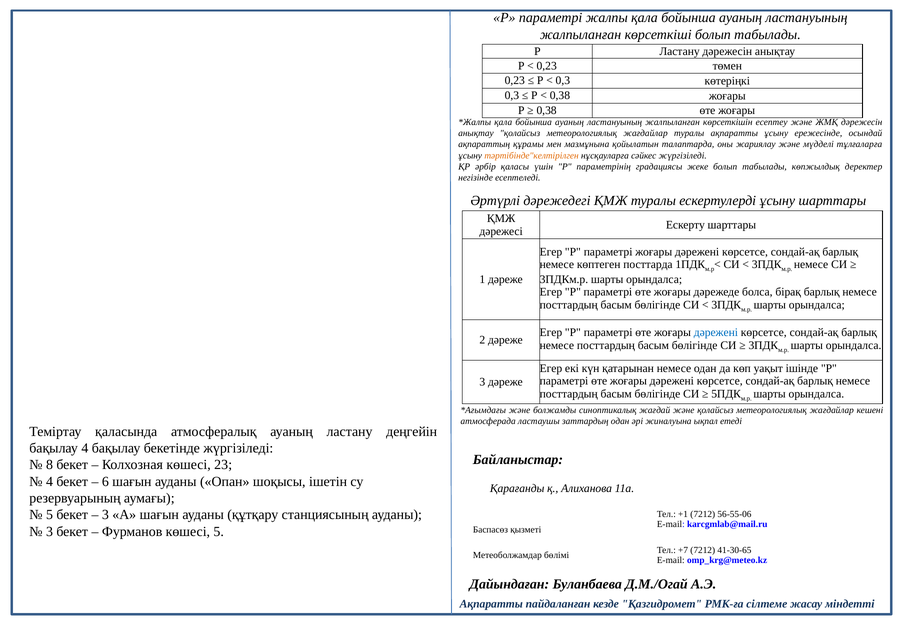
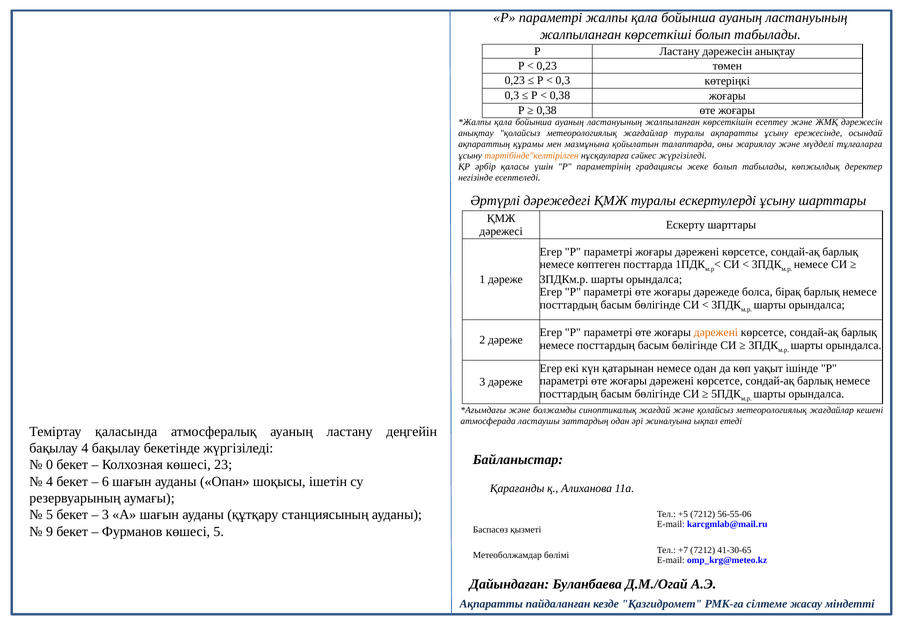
дәрежені colour: blue -> orange (716, 333)
8: 8 -> 0 (50, 465)
+1: +1 -> +5 (683, 514)
3: 3 -> 9 (50, 532)
